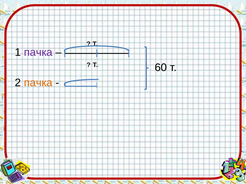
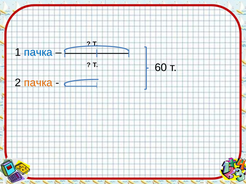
пачка colour: purple -> blue (38, 52)
